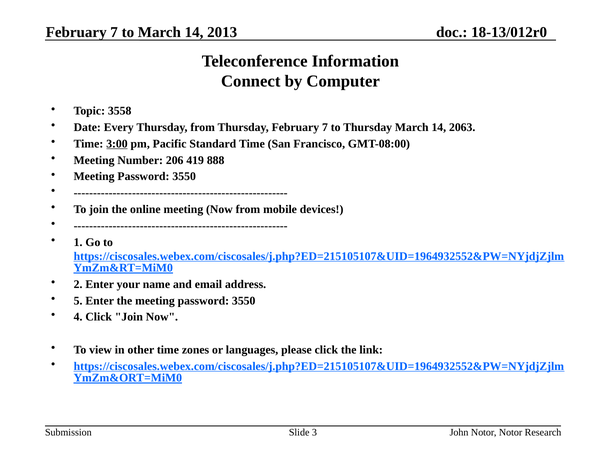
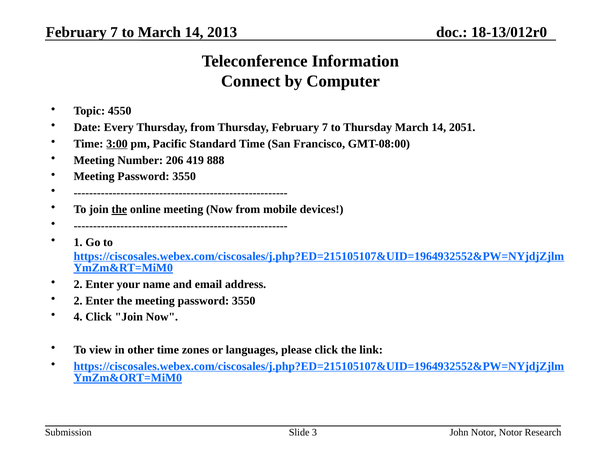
3558: 3558 -> 4550 (120, 111)
2063: 2063 -> 2051 (462, 127)
the underline: none -> present (119, 209)
5: 5 -> 2 (78, 300)
